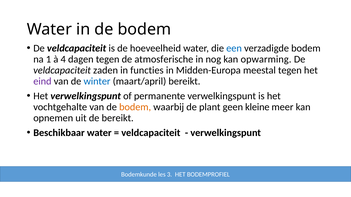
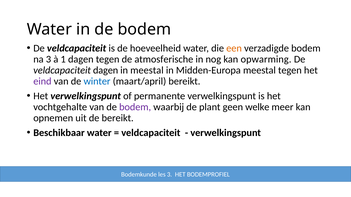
een colour: blue -> orange (234, 48)
na 1: 1 -> 3 (48, 59)
4: 4 -> 1 (63, 59)
veldcapaciteit zaden: zaden -> dagen (106, 70)
in functies: functies -> meestal (147, 70)
bodem colour: orange -> purple (135, 107)
kleine: kleine -> welke (257, 107)
